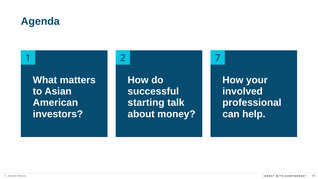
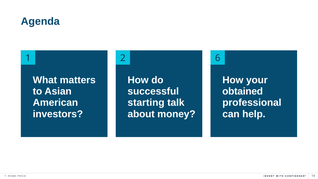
7: 7 -> 6 (218, 58)
involved: involved -> obtained (243, 91)
